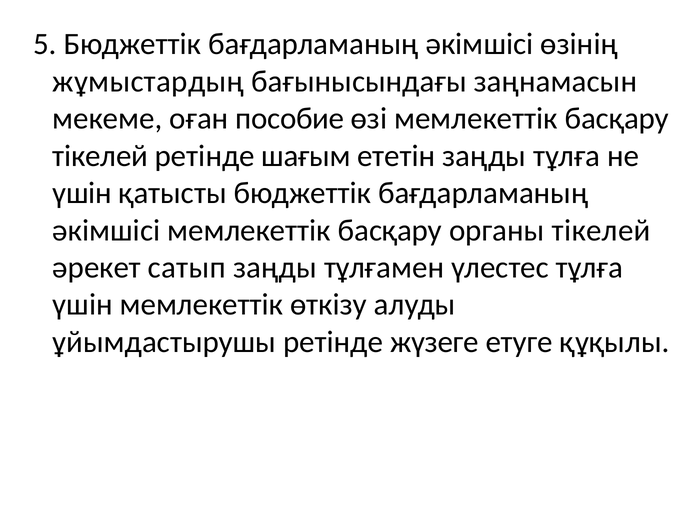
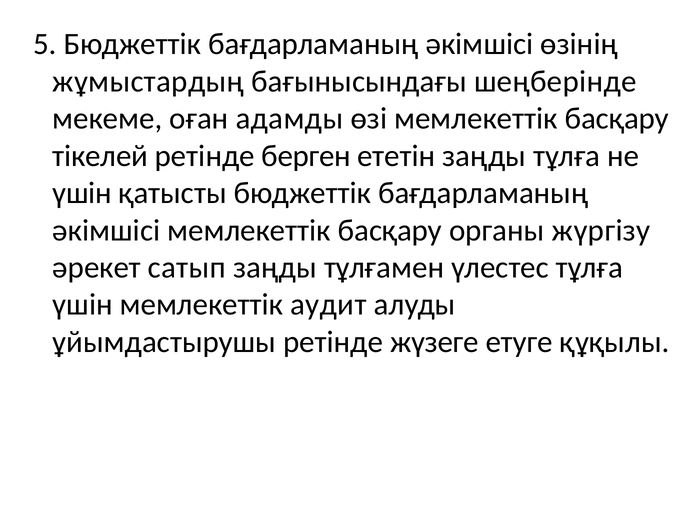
заңнамасын: заңнамасын -> шеңберінде (555, 81)
пособие: пособие -> адамды (289, 119)
шағым: шағым -> берген (306, 156)
органы тікелей: тікелей -> жүргізу (601, 231)
өткізу: өткізу -> аудит (328, 305)
